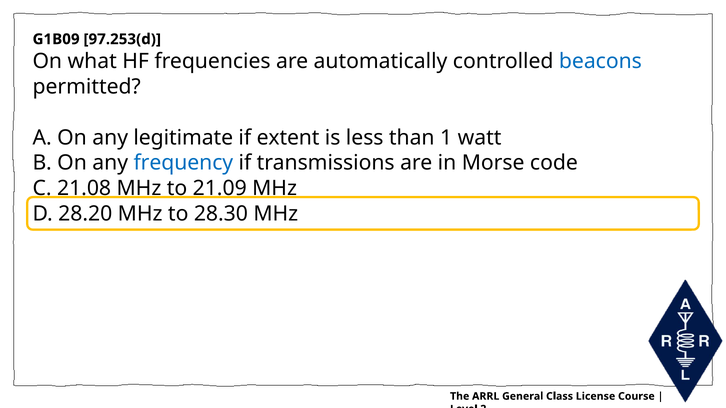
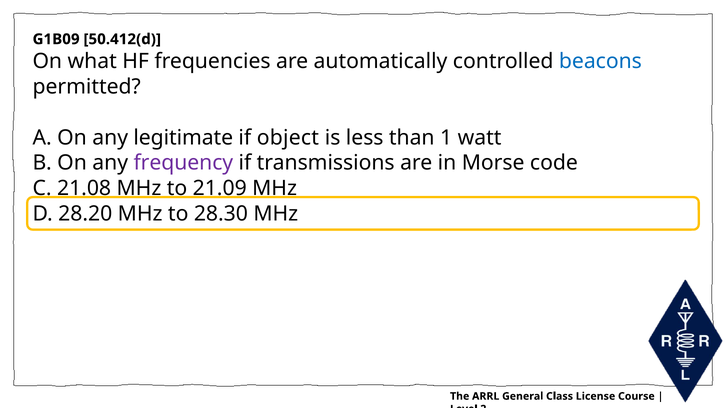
97.253(d: 97.253(d -> 50.412(d (122, 39)
extent: extent -> object (288, 138)
frequency colour: blue -> purple (183, 163)
